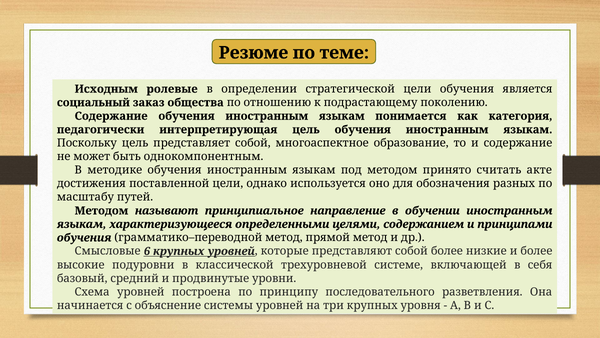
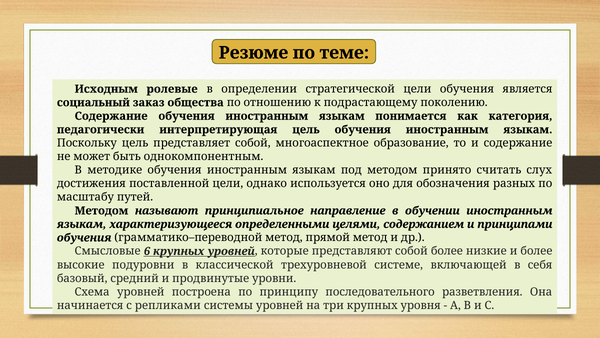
акте: акте -> слух (539, 170)
объяснение: объяснение -> репликами (168, 305)
